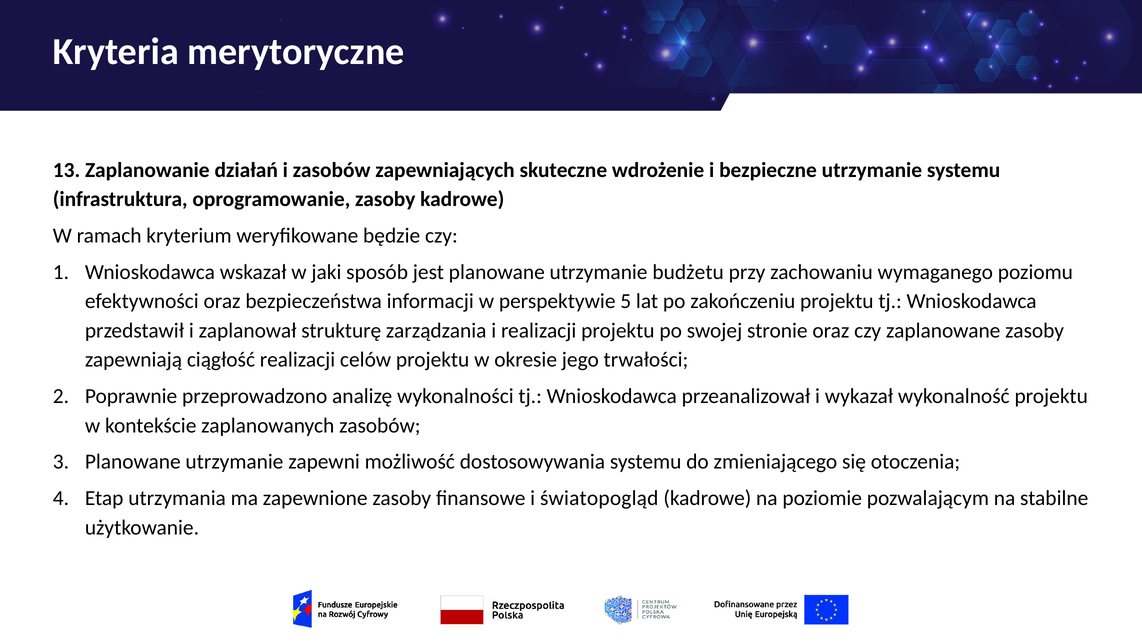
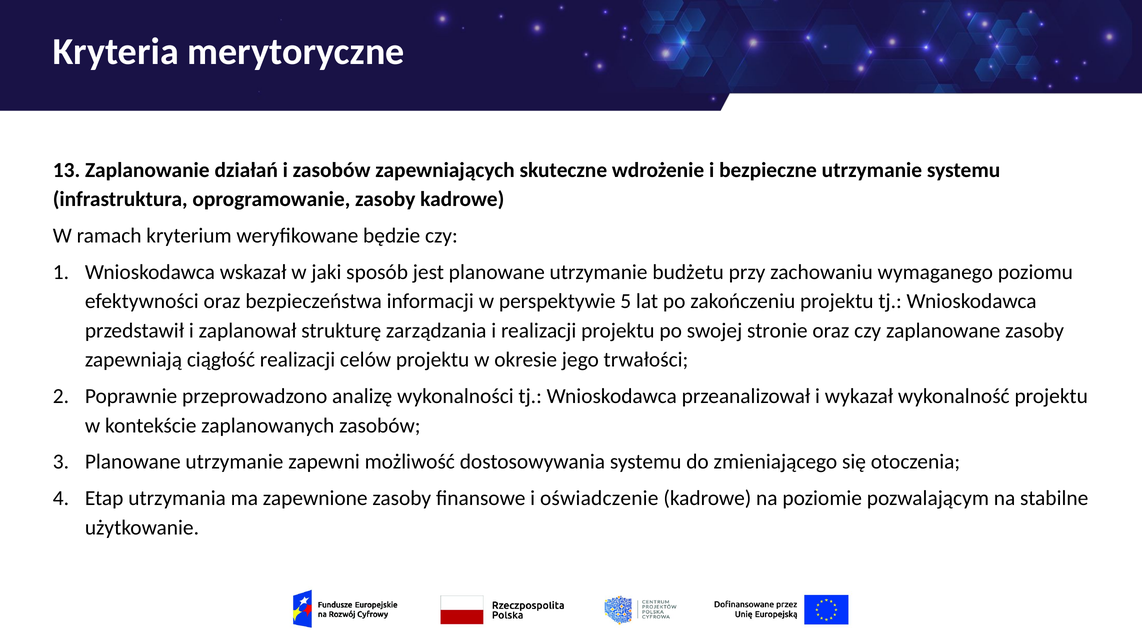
światopogląd: światopogląd -> oświadczenie (599, 499)
